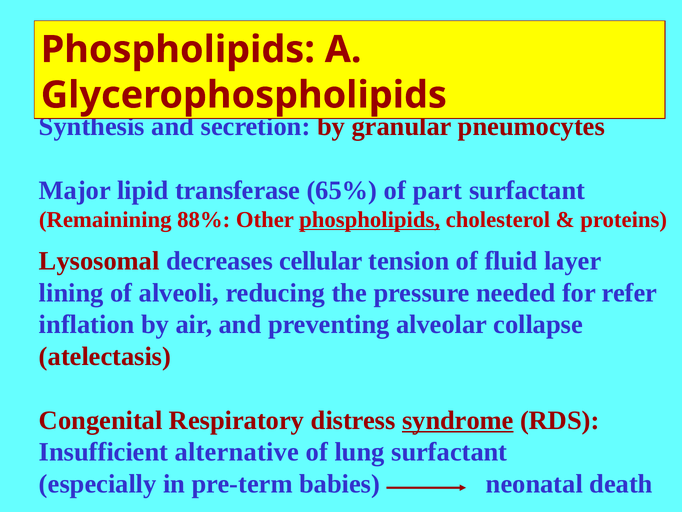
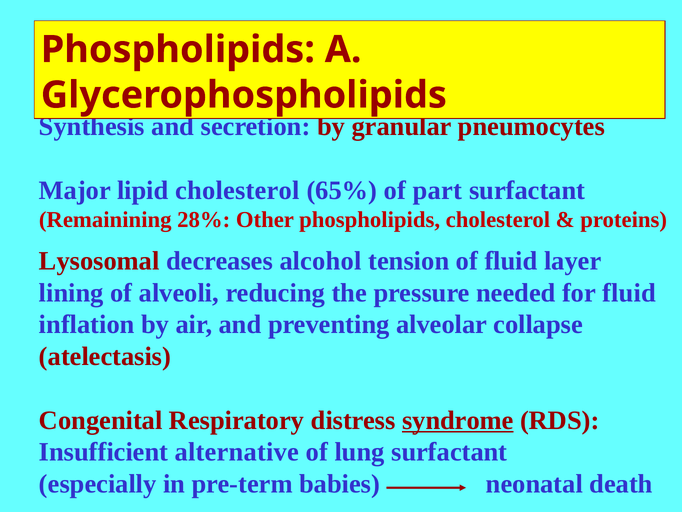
lipid transferase: transferase -> cholesterol (237, 190)
88%: 88% -> 28% (204, 220)
phospholipids underline: present -> none (370, 220)
cellular: cellular -> alcohol (321, 261)
for refer: refer -> fluid (629, 293)
